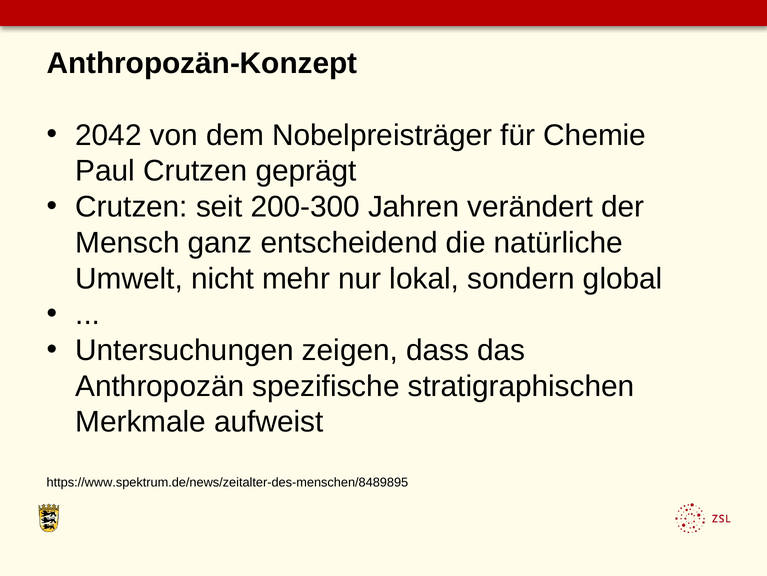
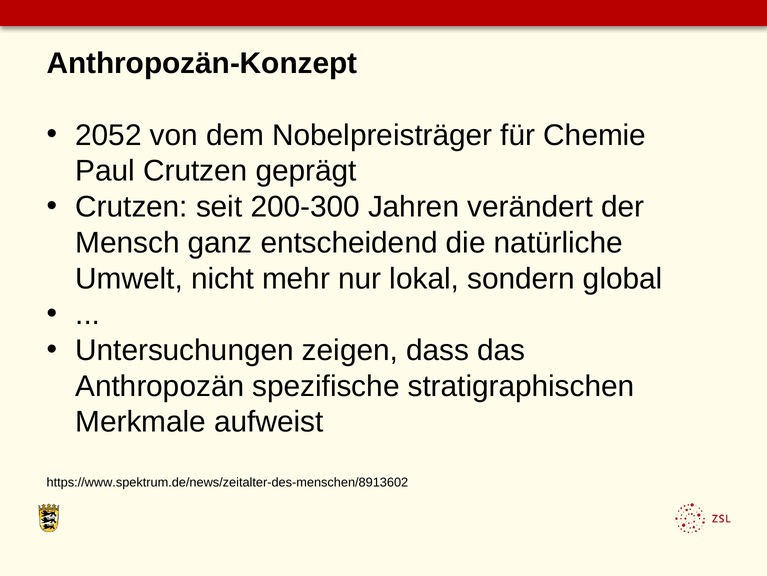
2042: 2042 -> 2052 (108, 135)
https://www.spektrum.de/news/zeitalter-des-menschen/8489895: https://www.spektrum.de/news/zeitalter-des-menschen/8489895 -> https://www.spektrum.de/news/zeitalter-des-menschen/8913602 (227, 482)
